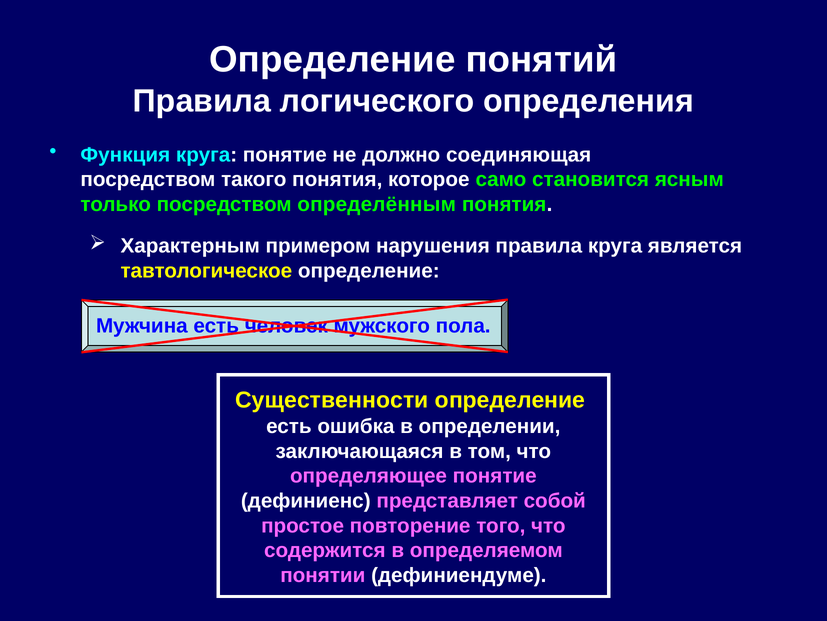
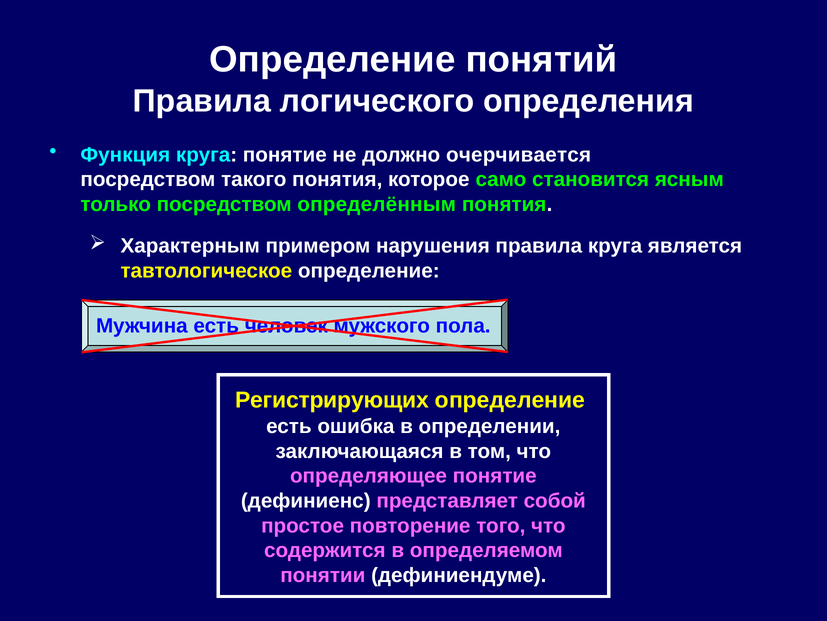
соединяющая: соединяющая -> очерчивается (519, 155)
Существенности: Существенности -> Регистрирующих (332, 400)
